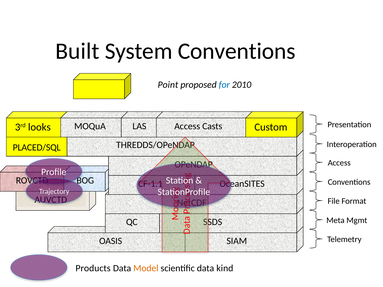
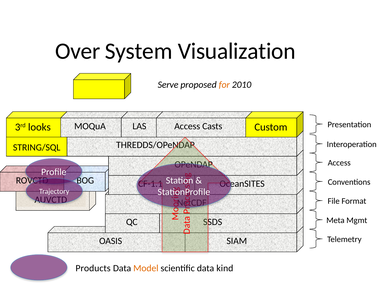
Built: Built -> Over (78, 51)
System Conventions: Conventions -> Visualization (237, 51)
Point: Point -> Serve (168, 85)
for colour: blue -> orange (224, 85)
PLACED/SQL: PLACED/SQL -> STRING/SQL (37, 147)
